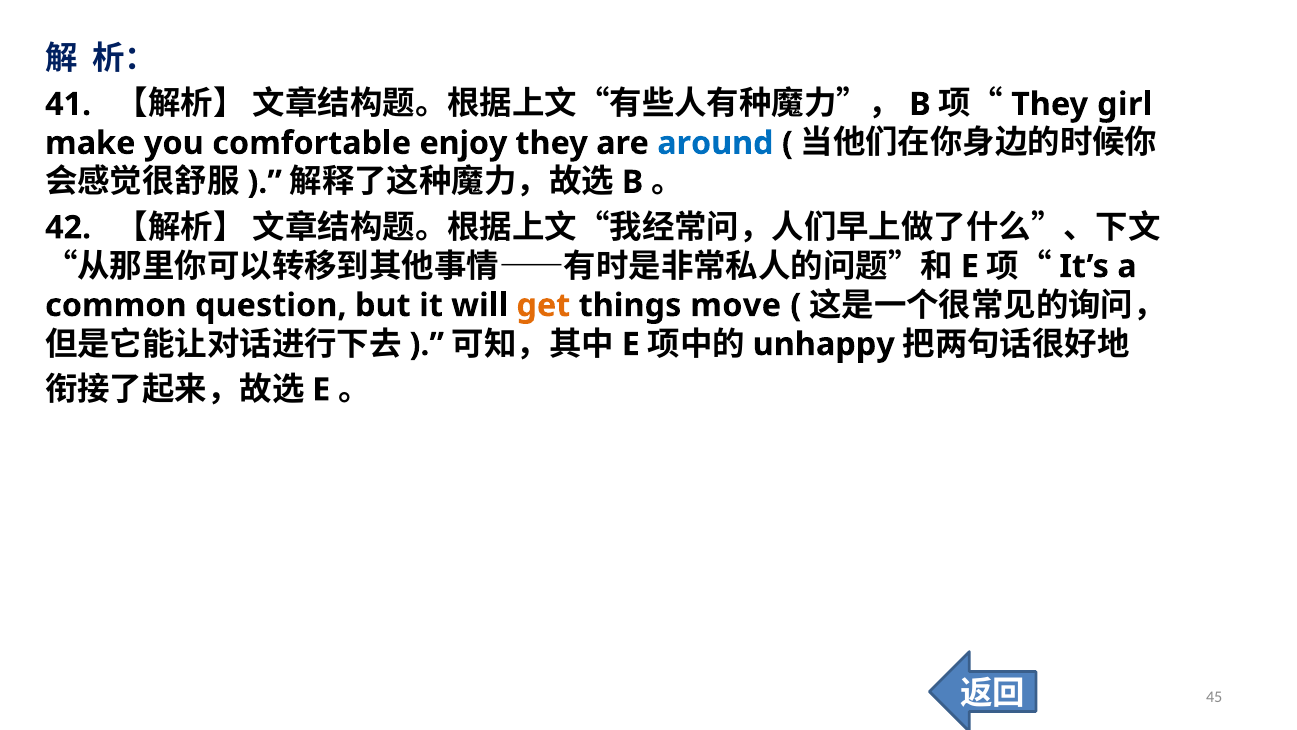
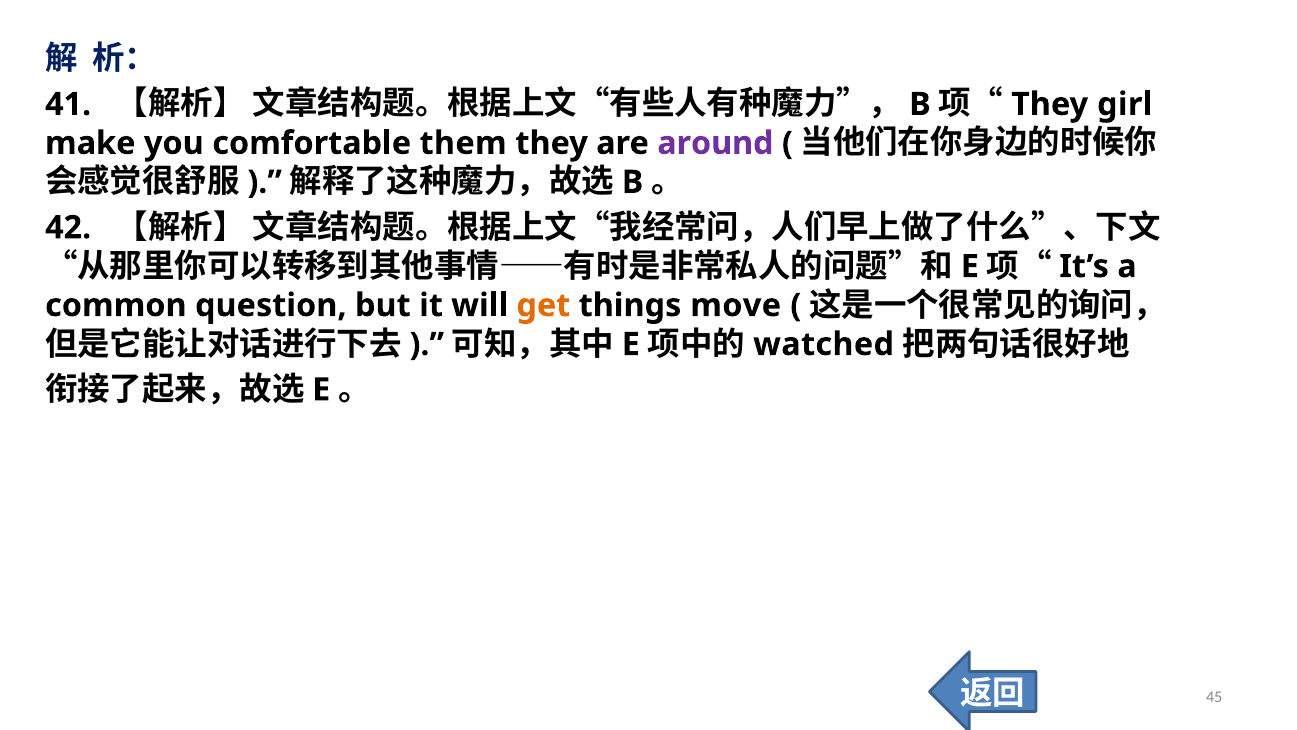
enjoy: enjoy -> them (463, 143)
around colour: blue -> purple (715, 143)
unhappy: unhappy -> watched (824, 344)
